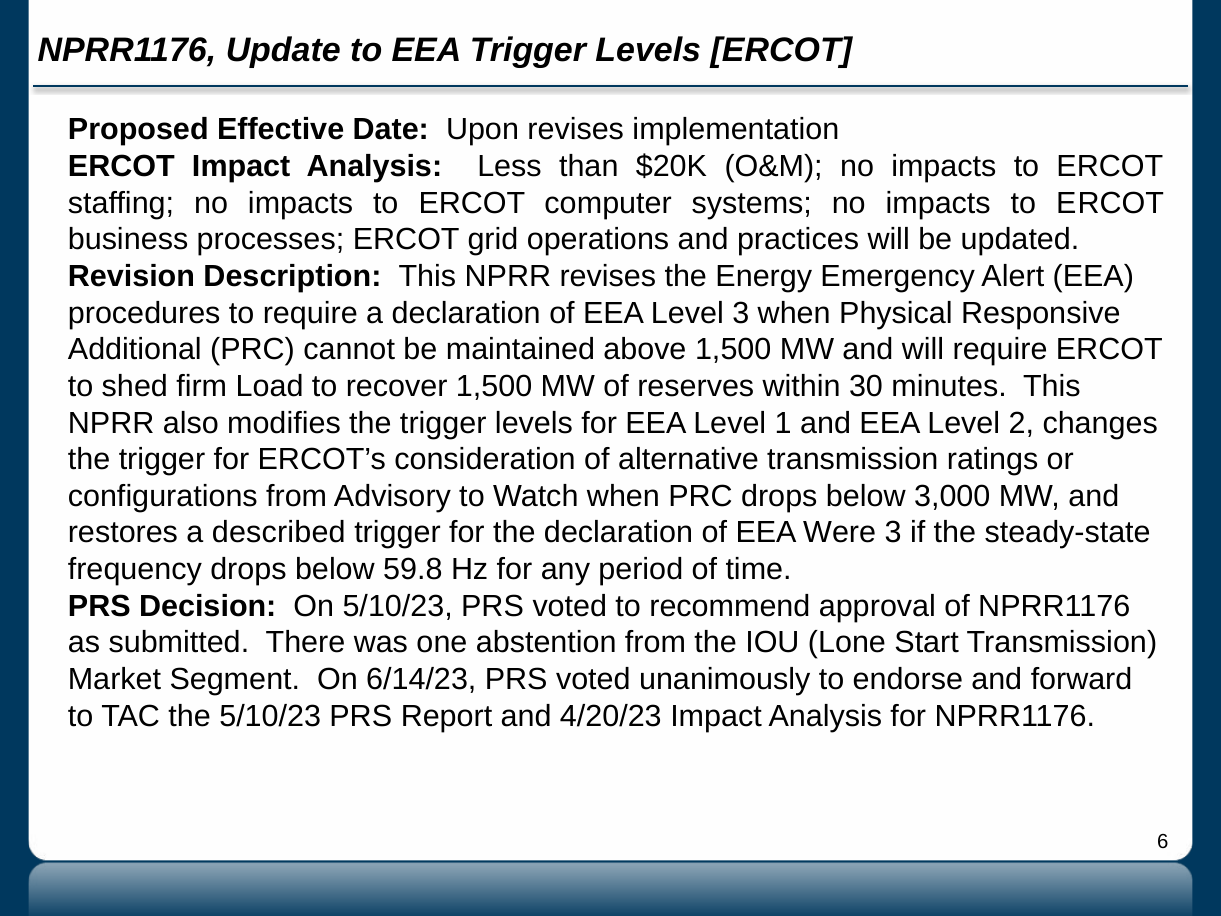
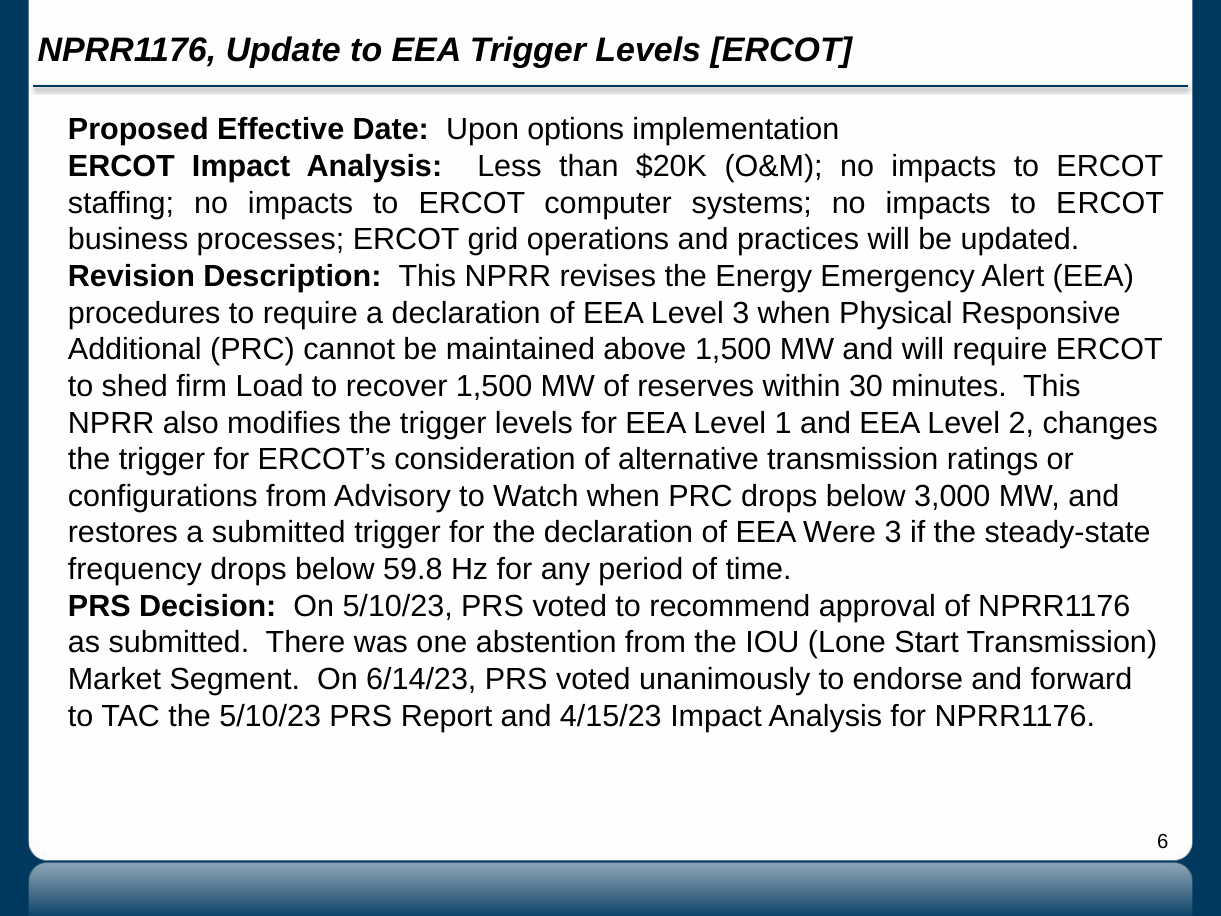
Upon revises: revises -> options (576, 130)
a described: described -> submitted (279, 533)
4/20/23: 4/20/23 -> 4/15/23 (611, 716)
